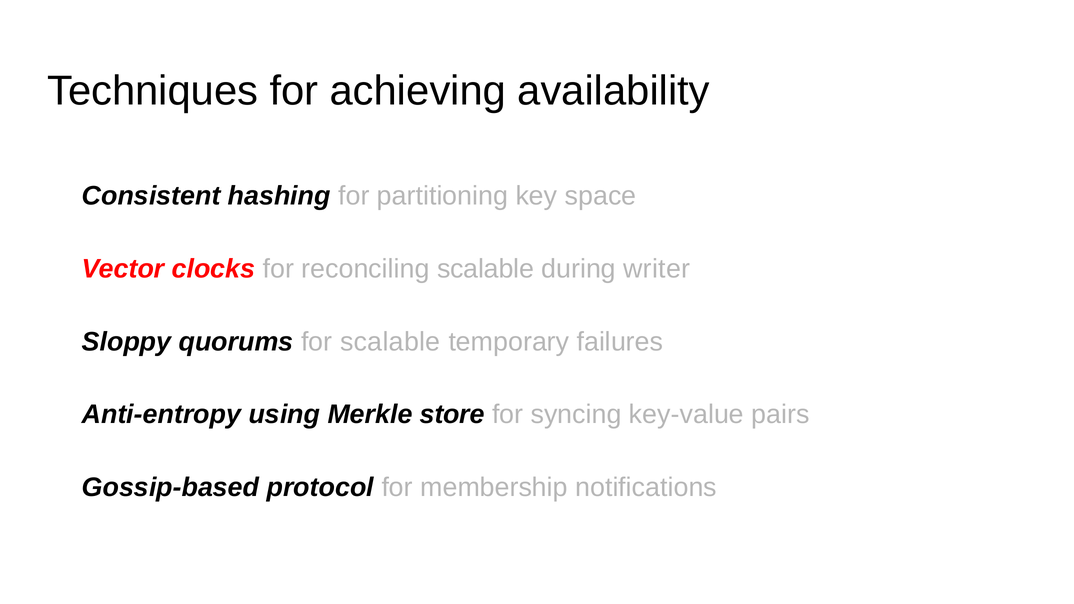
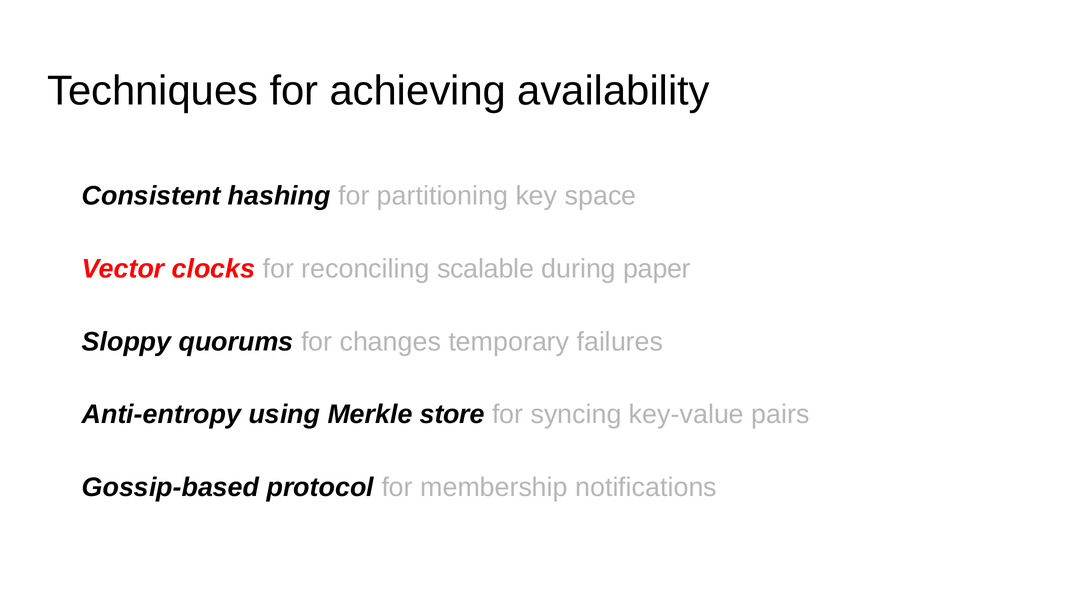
writer: writer -> paper (657, 269)
for scalable: scalable -> changes (390, 342)
